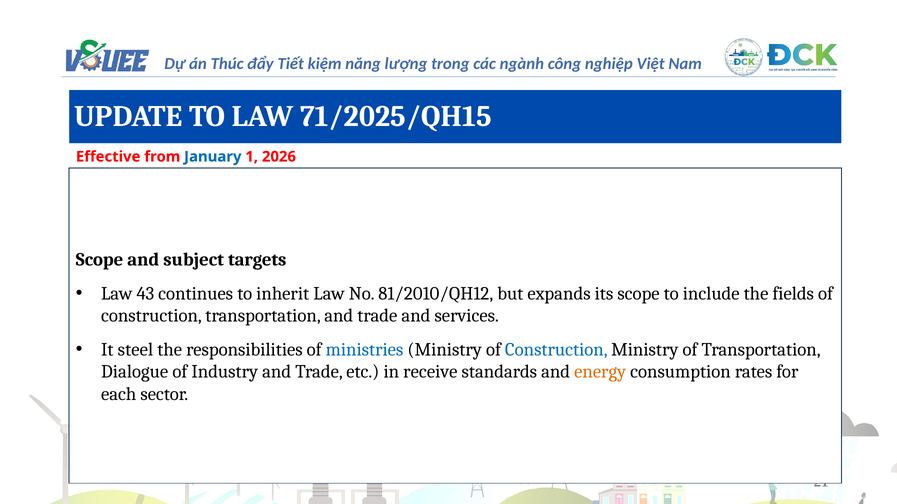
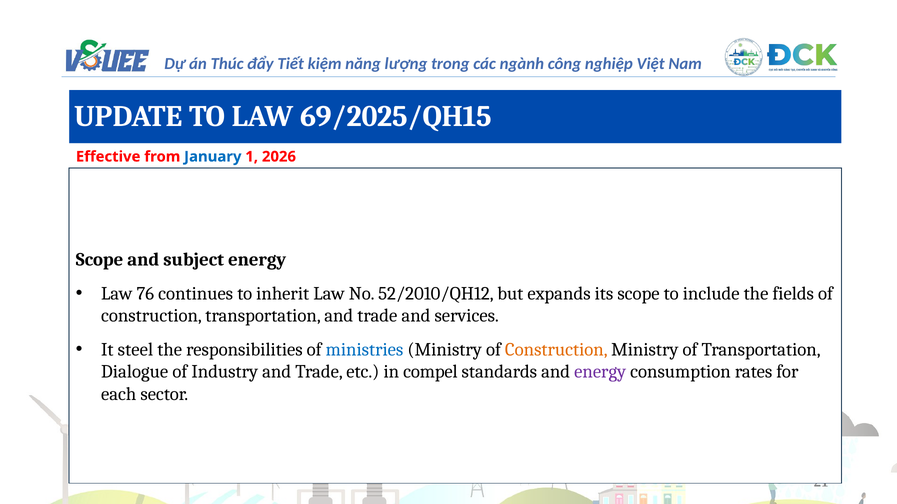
71/2025/QH15: 71/2025/QH15 -> 69/2025/QH15 (396, 117)
subject targets: targets -> energy (257, 260)
43: 43 -> 76 (145, 294)
81/2010/QH12: 81/2010/QH12 -> 52/2010/QH12 (436, 294)
Construction colour: blue -> orange (556, 350)
receive: receive -> compel (430, 372)
energy colour: orange -> purple (600, 372)
